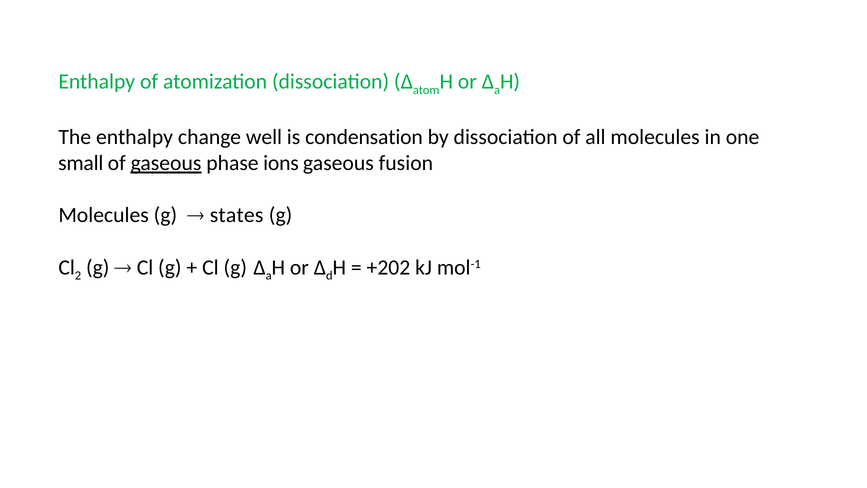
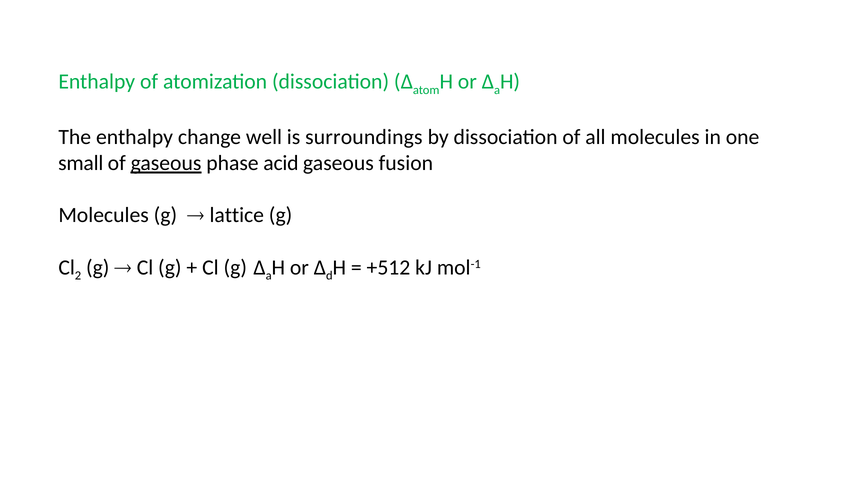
condensation: condensation -> surroundings (364, 137)
ions: ions -> acid (281, 163)
states: states -> lattice (237, 215)
+202: +202 -> +512 (388, 267)
